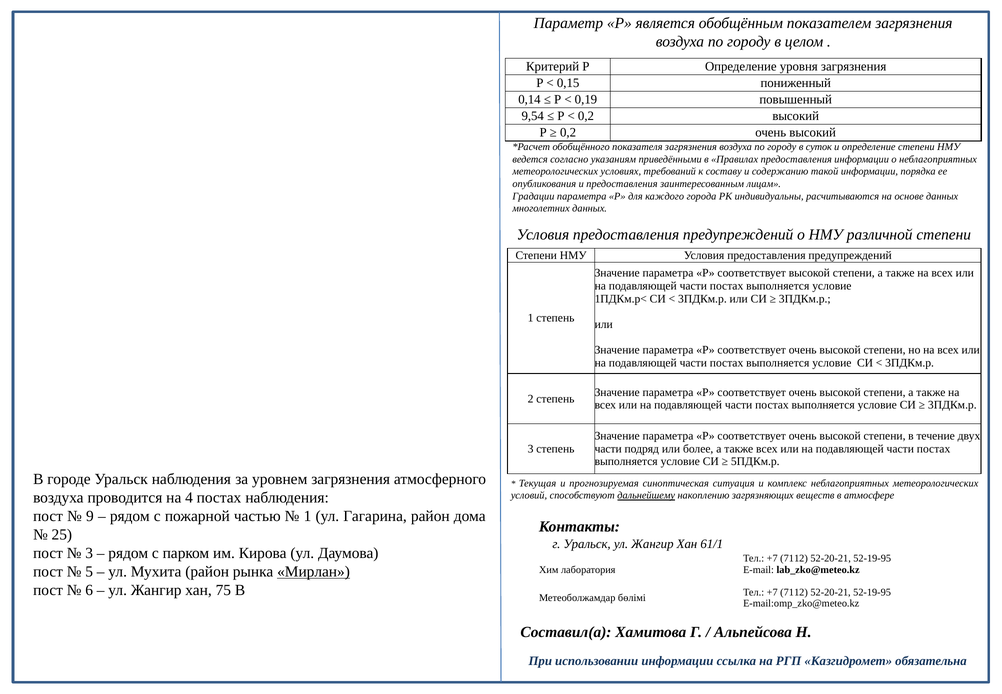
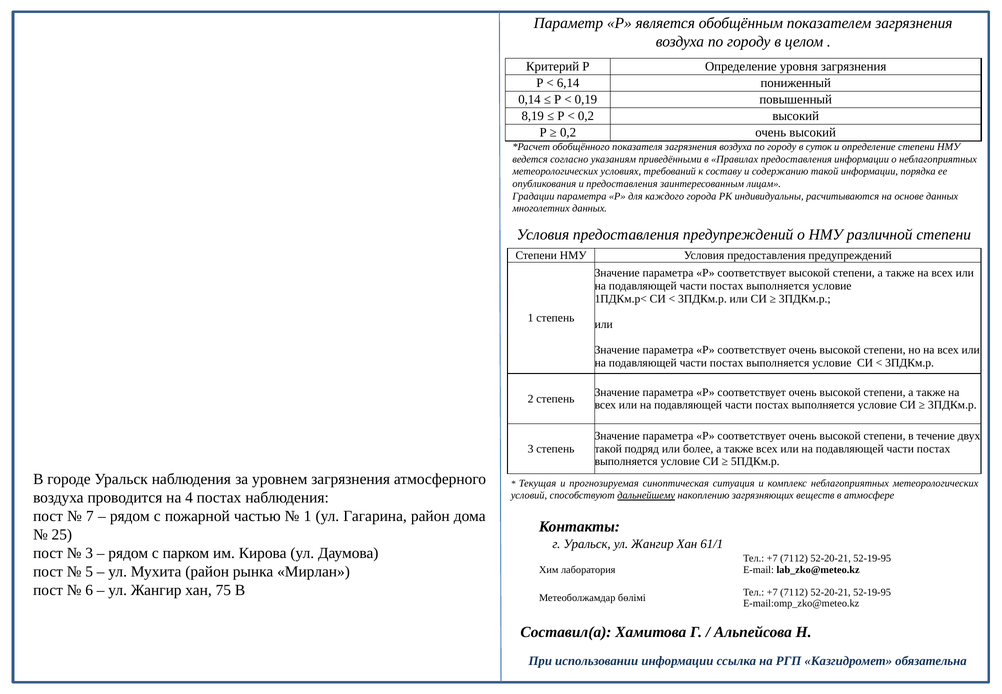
0,15: 0,15 -> 6,14 (568, 83)
9,54: 9,54 -> 8,19 (533, 116)
части: части -> такой (608, 449)
9: 9 -> 7 (90, 516)
Мирлан underline: present -> none (314, 571)
